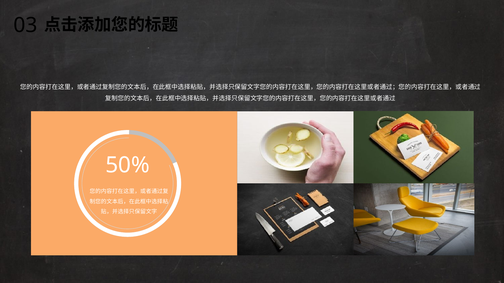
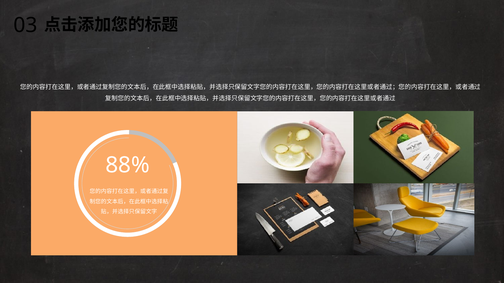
50%: 50% -> 88% (128, 165)
